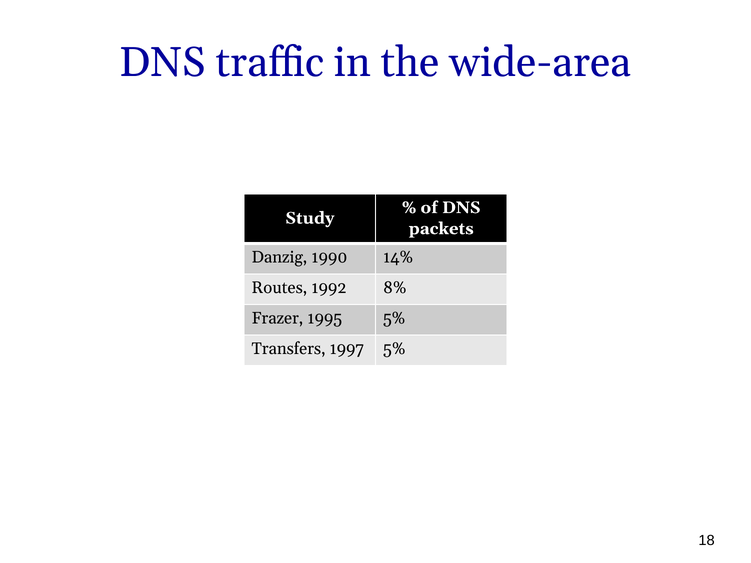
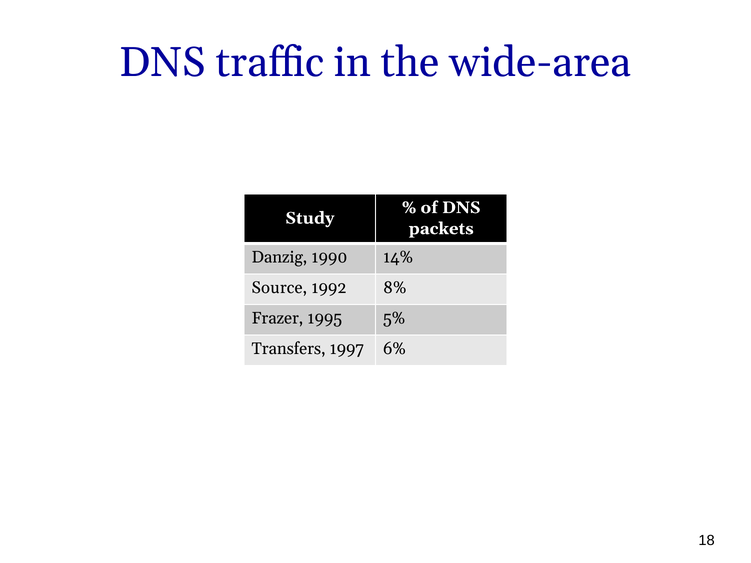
Routes: Routes -> Source (279, 288)
1997 5%: 5% -> 6% (394, 349)
